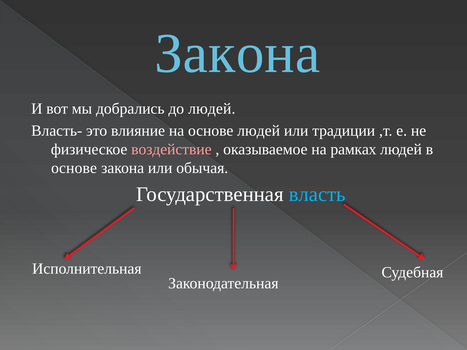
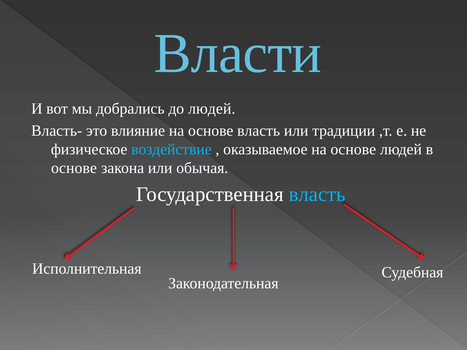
Закона: Закона -> Власти (238, 54)
основе людей: людей -> власть (259, 131)
воздействие colour: pink -> light blue (171, 149)
оказываемое на рамках: рамках -> основе (353, 149)
